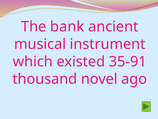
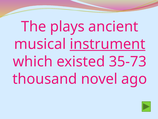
bank: bank -> plays (67, 27)
instrument underline: none -> present (108, 44)
35-91: 35-91 -> 35-73 (128, 61)
